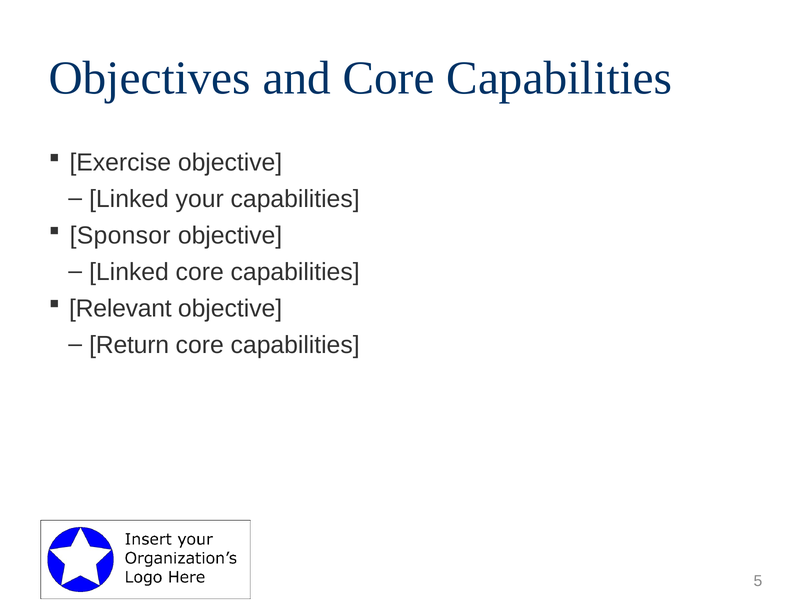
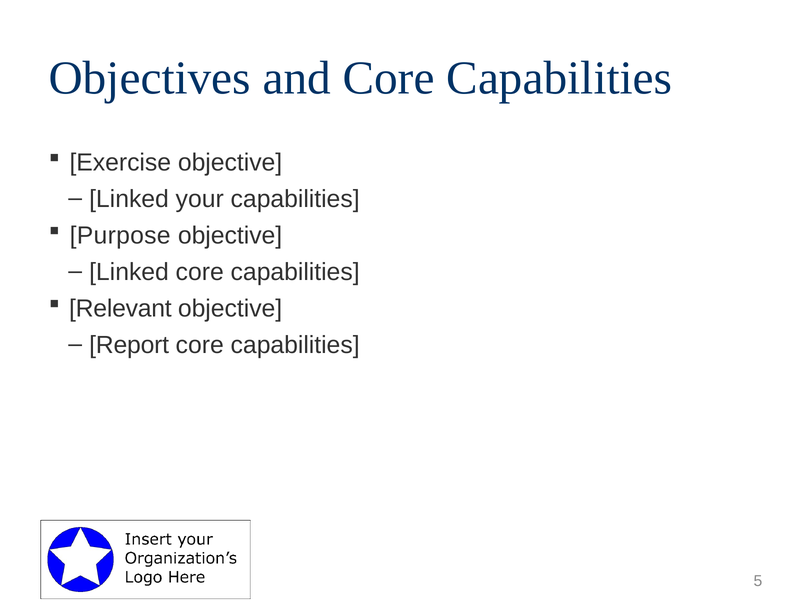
Sponsor: Sponsor -> Purpose (120, 236)
Return: Return -> Report (129, 345)
